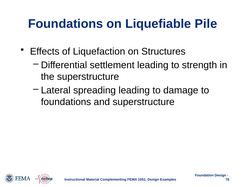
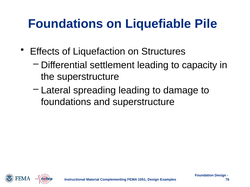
strength: strength -> capacity (200, 65)
